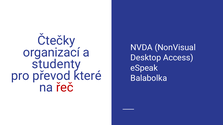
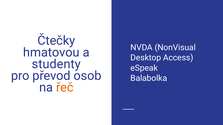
organizací: organizací -> hmatovou (51, 53)
které: které -> osob (87, 76)
řeč colour: red -> orange (65, 88)
